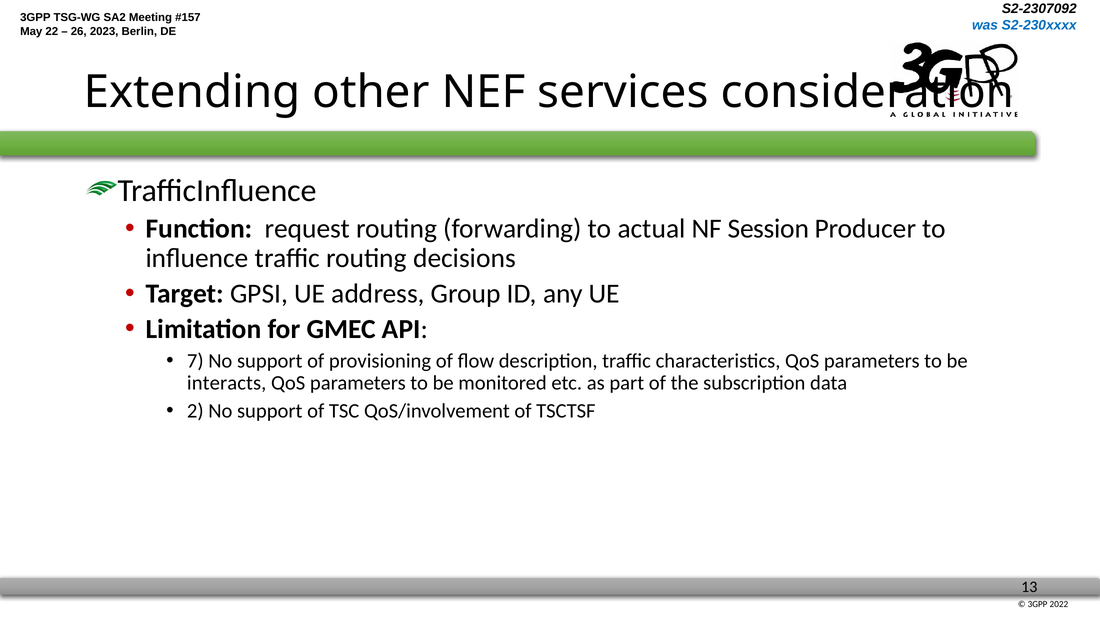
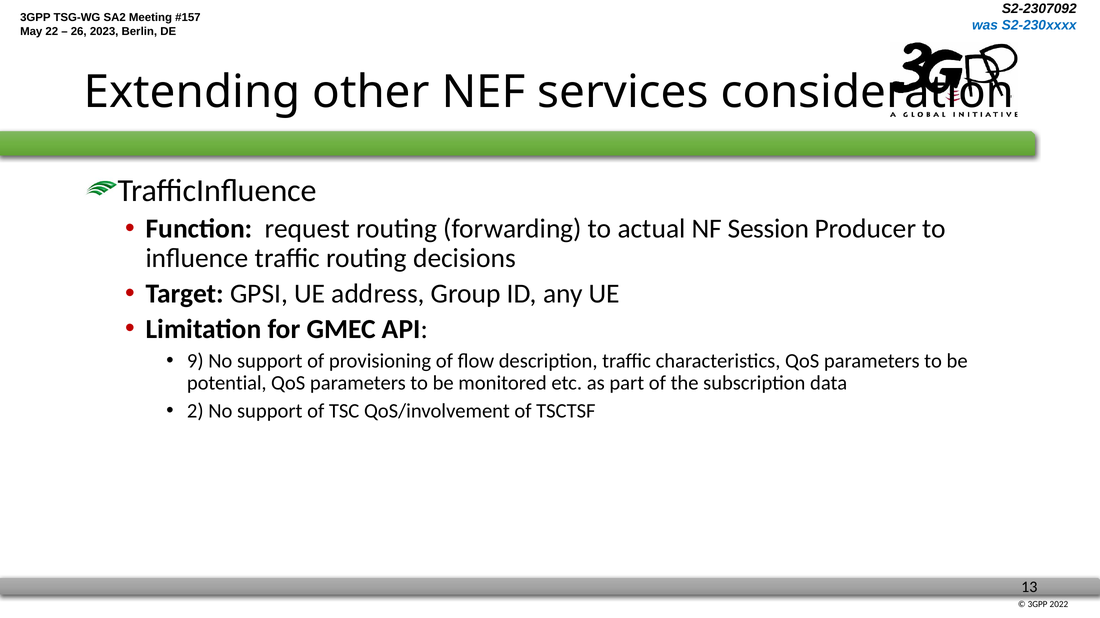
7: 7 -> 9 (195, 361)
interacts: interacts -> potential (227, 383)
